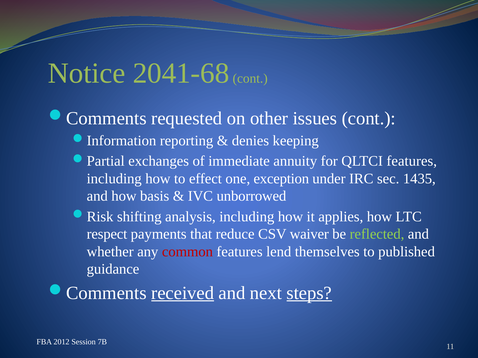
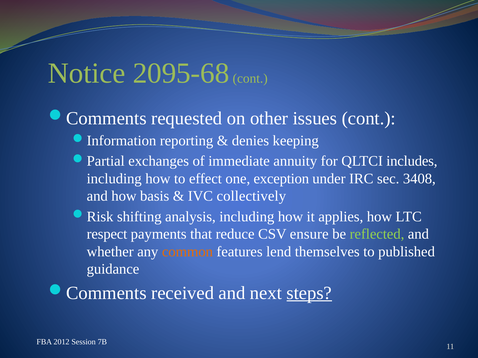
2041-68: 2041-68 -> 2095-68 (181, 73)
QLTCI features: features -> includes (412, 161)
1435: 1435 -> 3408 (419, 179)
unborrowed: unborrowed -> collectively (251, 196)
waiver: waiver -> ensure (309, 234)
common colour: red -> orange (187, 252)
received underline: present -> none (183, 293)
